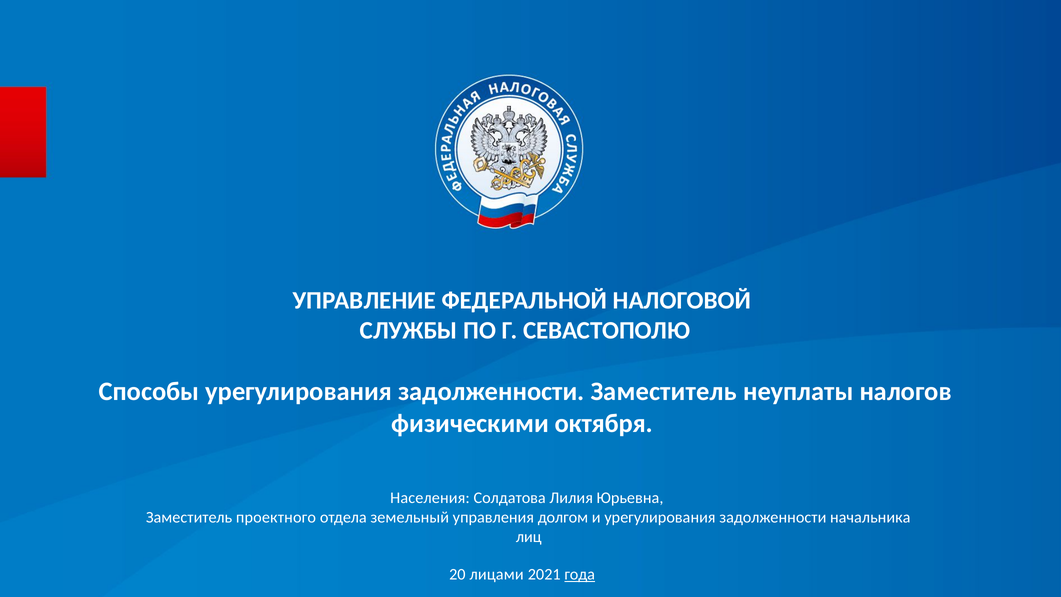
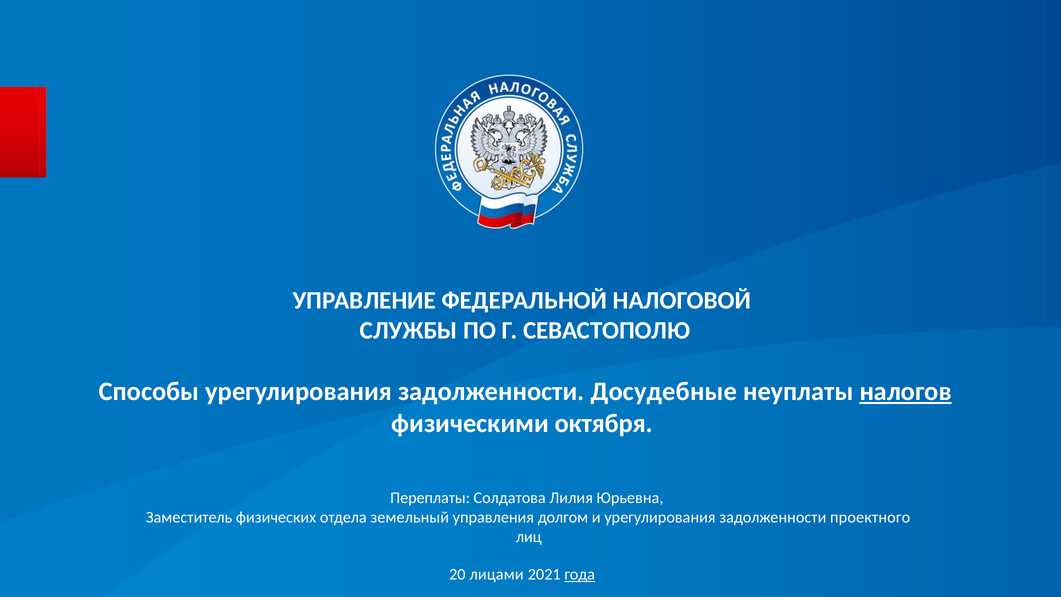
задолженности Заместитель: Заместитель -> Досудебные (664, 392)
налогов underline: none -> present (906, 392)
Населения: Населения -> Переплаты (430, 498)
проектного: проектного -> физических (276, 517)
начальника: начальника -> проектного (870, 517)
